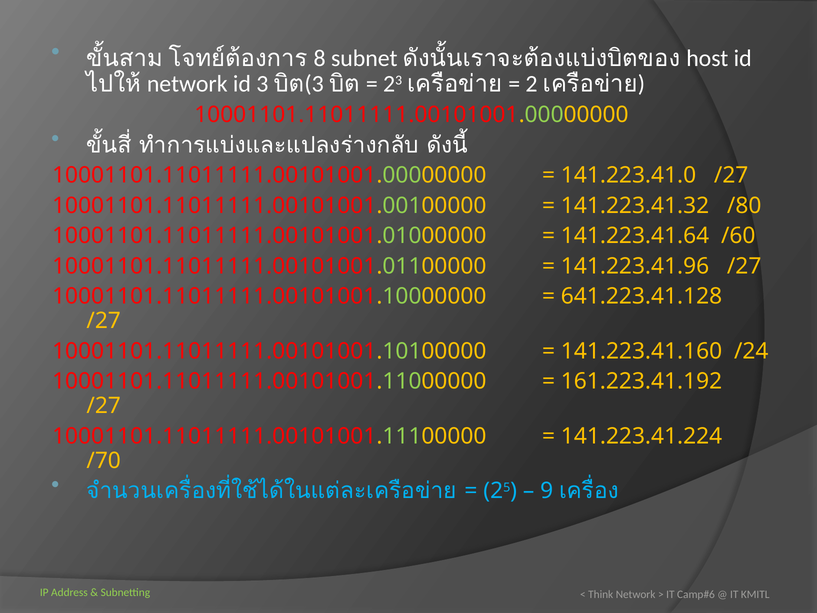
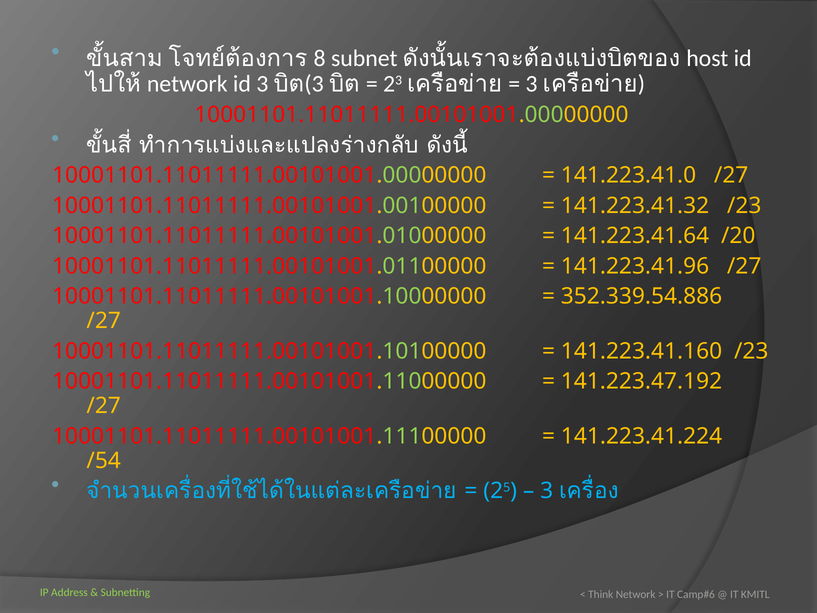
2: 2 -> 3 (532, 84)
141.223.41.32 /80: /80 -> /23 (744, 205)
/60: /60 -> /20 (738, 236)
641.223.41.128: 641.223.41.128 -> 352.339.54.886 (642, 296)
141.223.41.160 /24: /24 -> /23 (751, 351)
161.223.41.192: 161.223.41.192 -> 141.223.47.192 (642, 381)
/70: /70 -> /54 (104, 460)
9: 9 -> 3 (547, 491)
